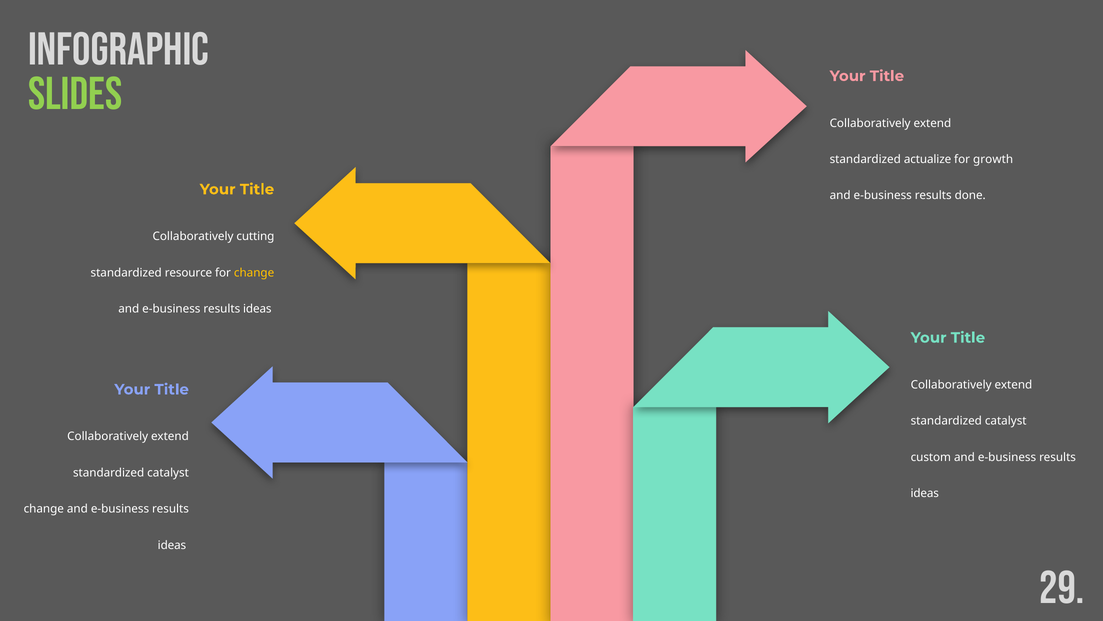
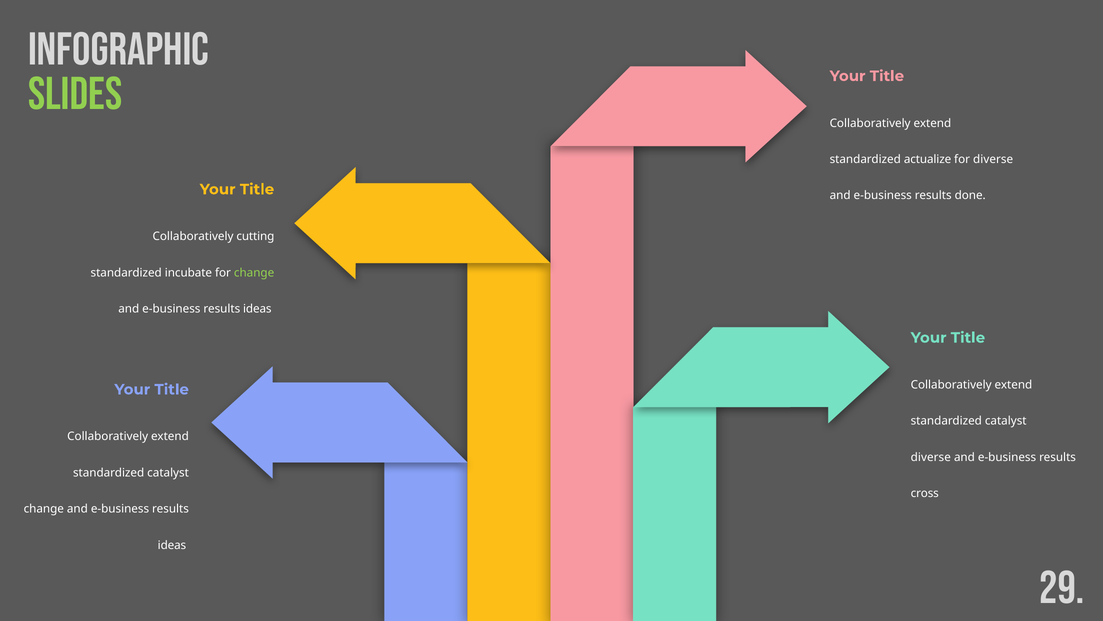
for growth: growth -> diverse (993, 159)
resource: resource -> incubate (188, 273)
change colour: yellow -> light green (254, 273)
custom: custom -> diverse (931, 457)
ideas: ideas -> cross (925, 493)
